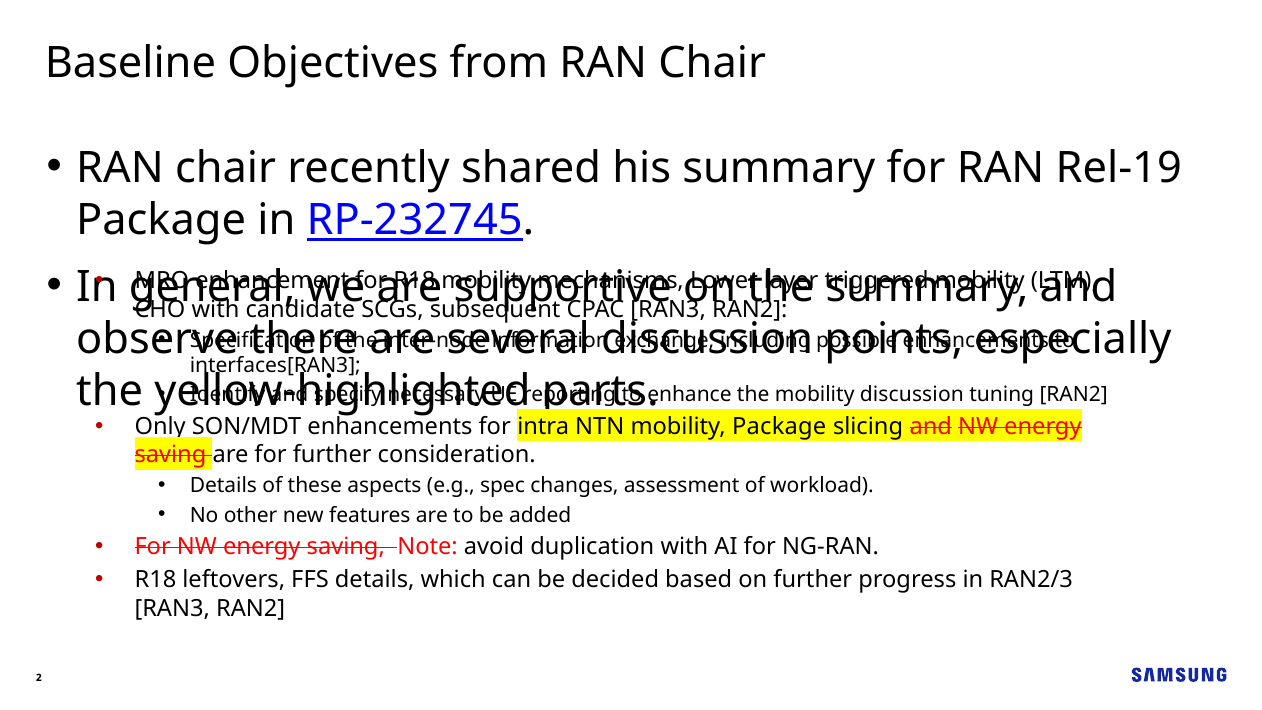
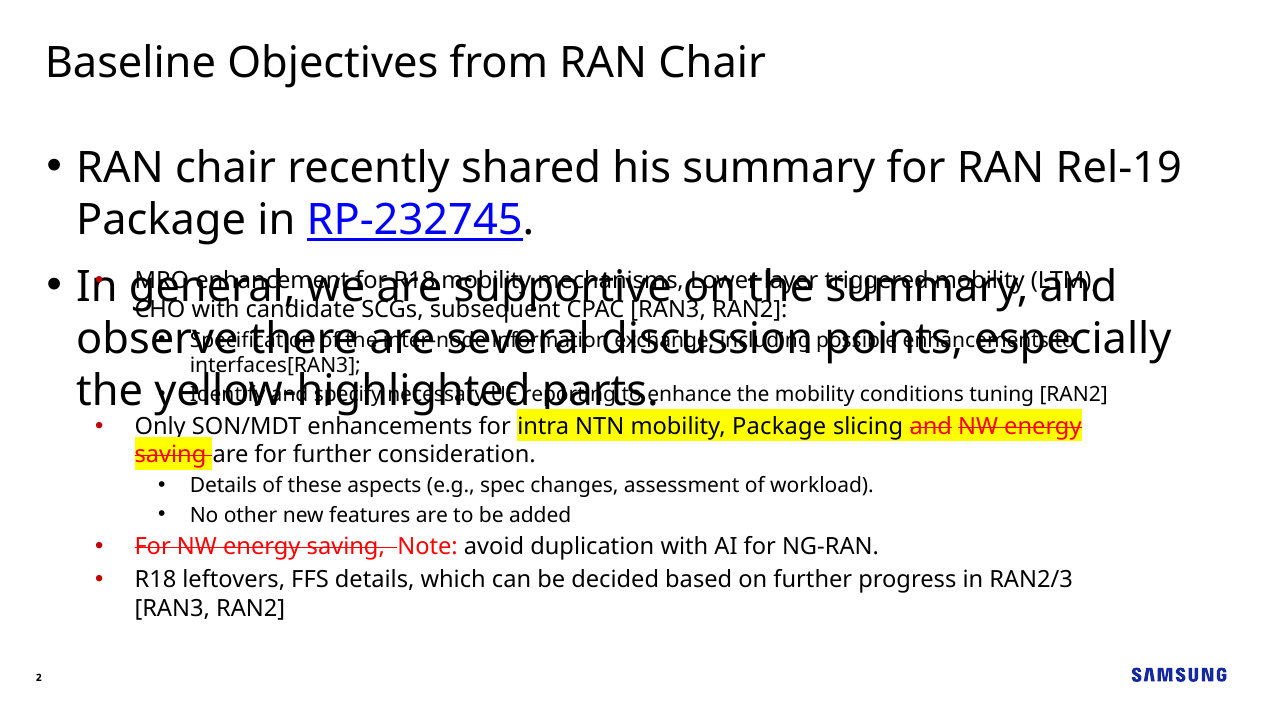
mobility discussion: discussion -> conditions (912, 395)
